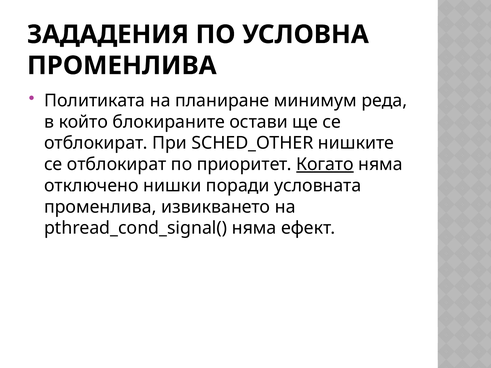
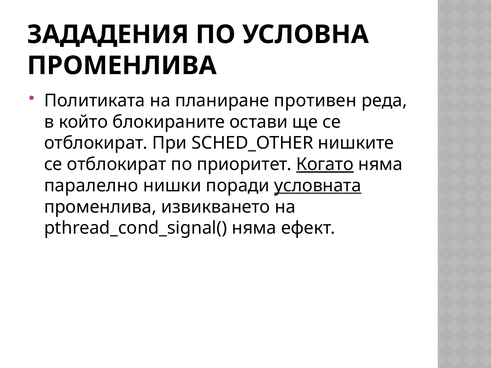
минимум: минимум -> противен (315, 101)
отключено: отключено -> паралелно (91, 186)
условната underline: none -> present (318, 186)
